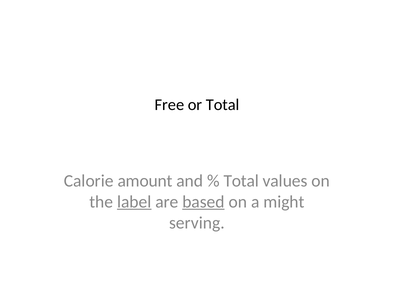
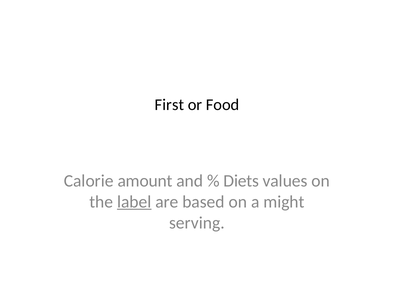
Free: Free -> First (169, 105)
or Total: Total -> Food (223, 105)
Total: Total -> Diets (241, 181)
based underline: present -> none (203, 202)
